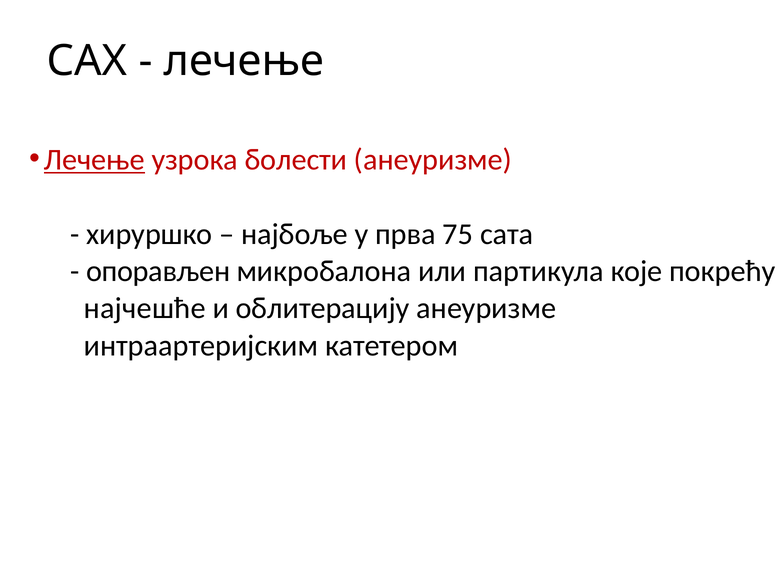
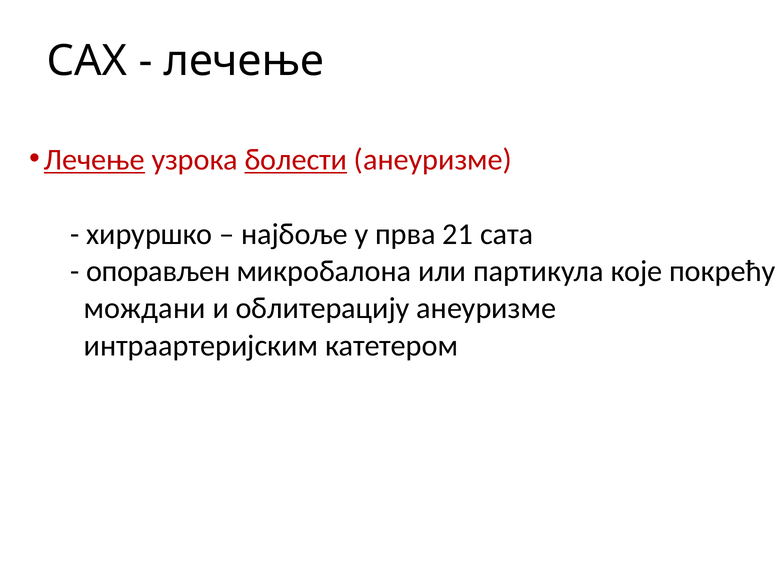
болести underline: none -> present (296, 160)
75: 75 -> 21 (458, 234)
најчешће: најчешће -> мождани (145, 309)
